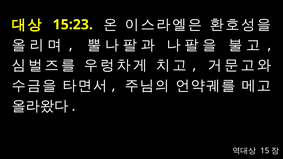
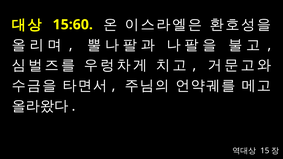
15:23: 15:23 -> 15:60 (73, 25)
